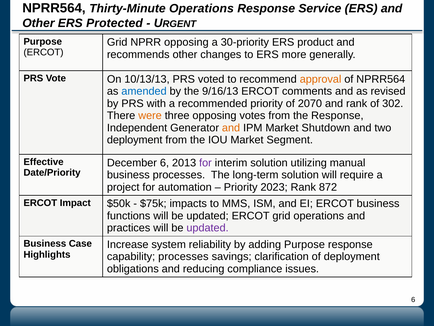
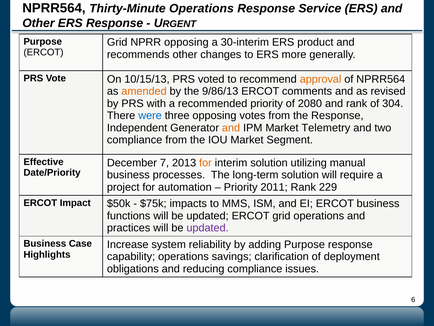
ERS Protected: Protected -> Response (115, 23)
30-priority: 30-priority -> 30-interim (245, 42)
10/13/13: 10/13/13 -> 10/15/13 (147, 79)
amended colour: blue -> orange (144, 91)
9/16/13: 9/16/13 -> 9/86/13 (220, 91)
2070: 2070 -> 2080 (310, 103)
302: 302 -> 304 (393, 103)
were colour: orange -> blue (150, 115)
Shutdown: Shutdown -> Telemetry (326, 128)
deployment: deployment -> compliance (135, 140)
December 6: 6 -> 7 (164, 163)
for colour: purple -> orange (205, 163)
2023: 2023 -> 2011 (274, 187)
872: 872 -> 229 (328, 187)
capability processes: processes -> operations (183, 256)
